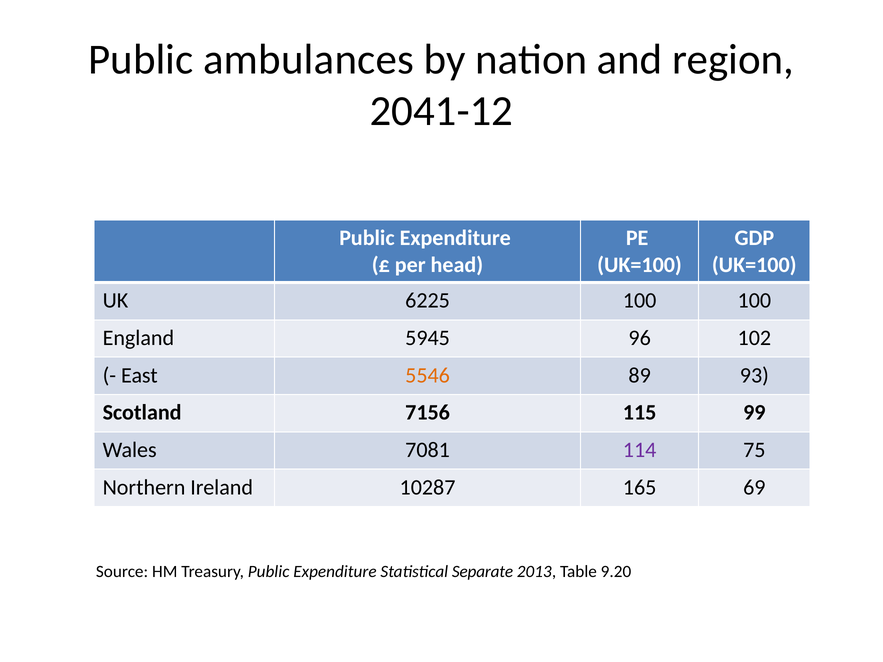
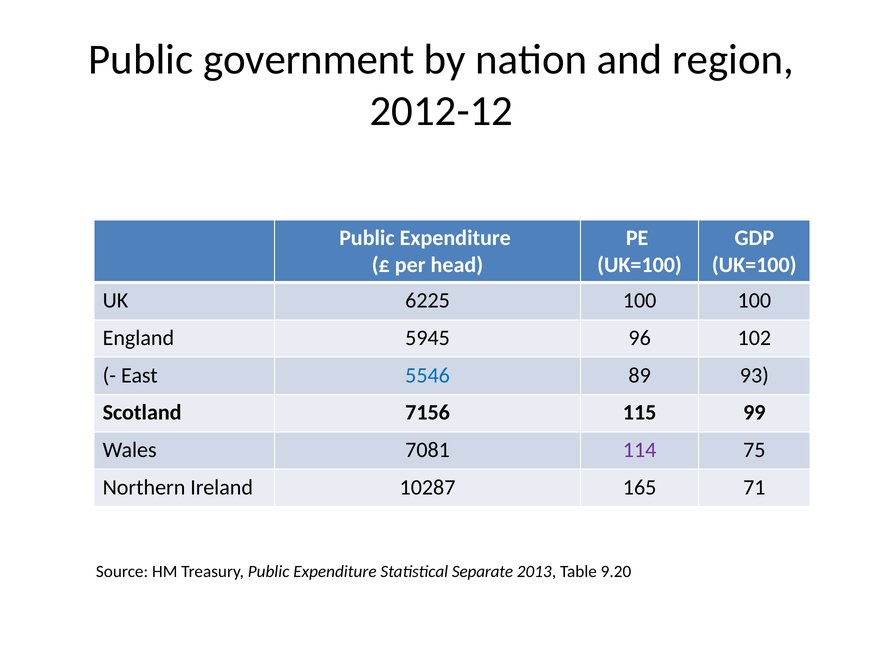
ambulances: ambulances -> government (309, 60)
2041-12: 2041-12 -> 2012-12 (441, 111)
5546 colour: orange -> blue (428, 375)
69: 69 -> 71 (754, 487)
